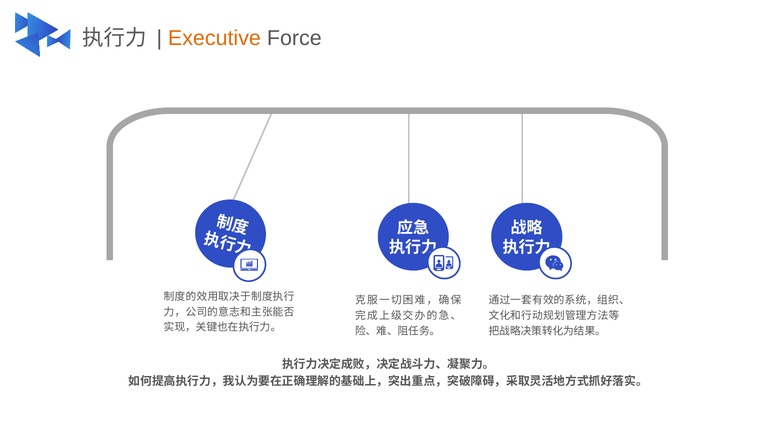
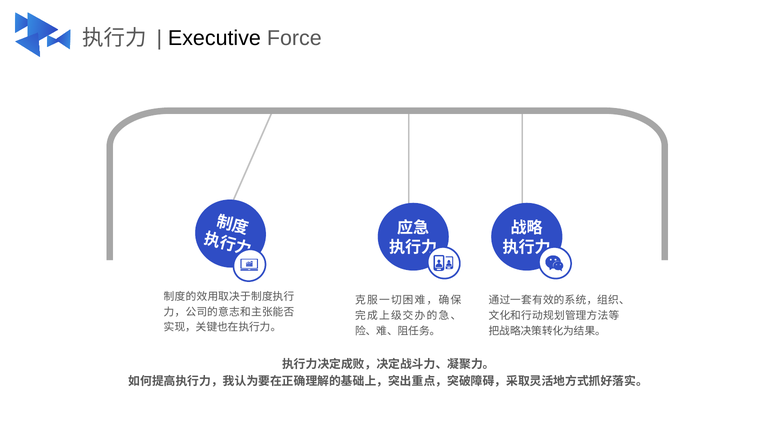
Executive colour: orange -> black (214, 38)
